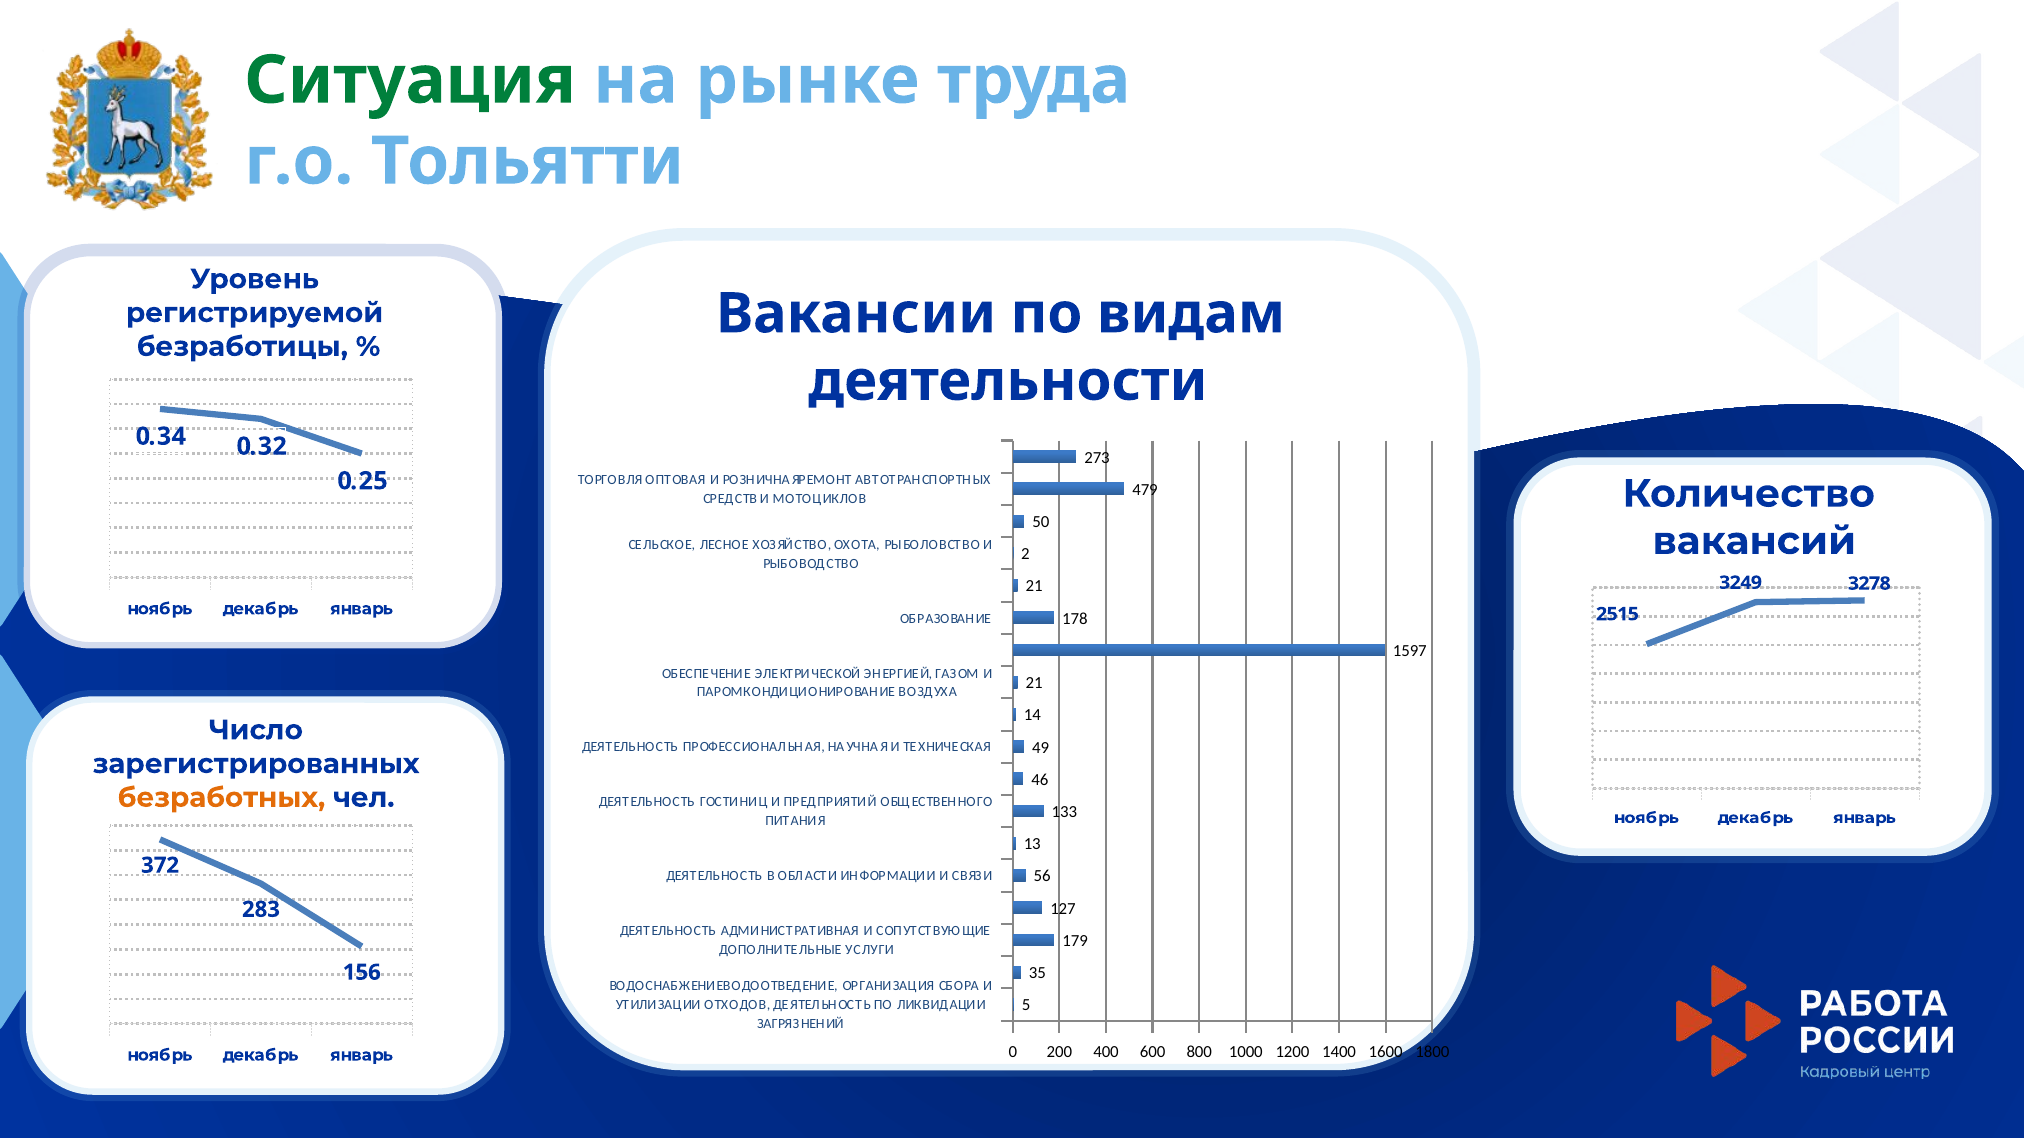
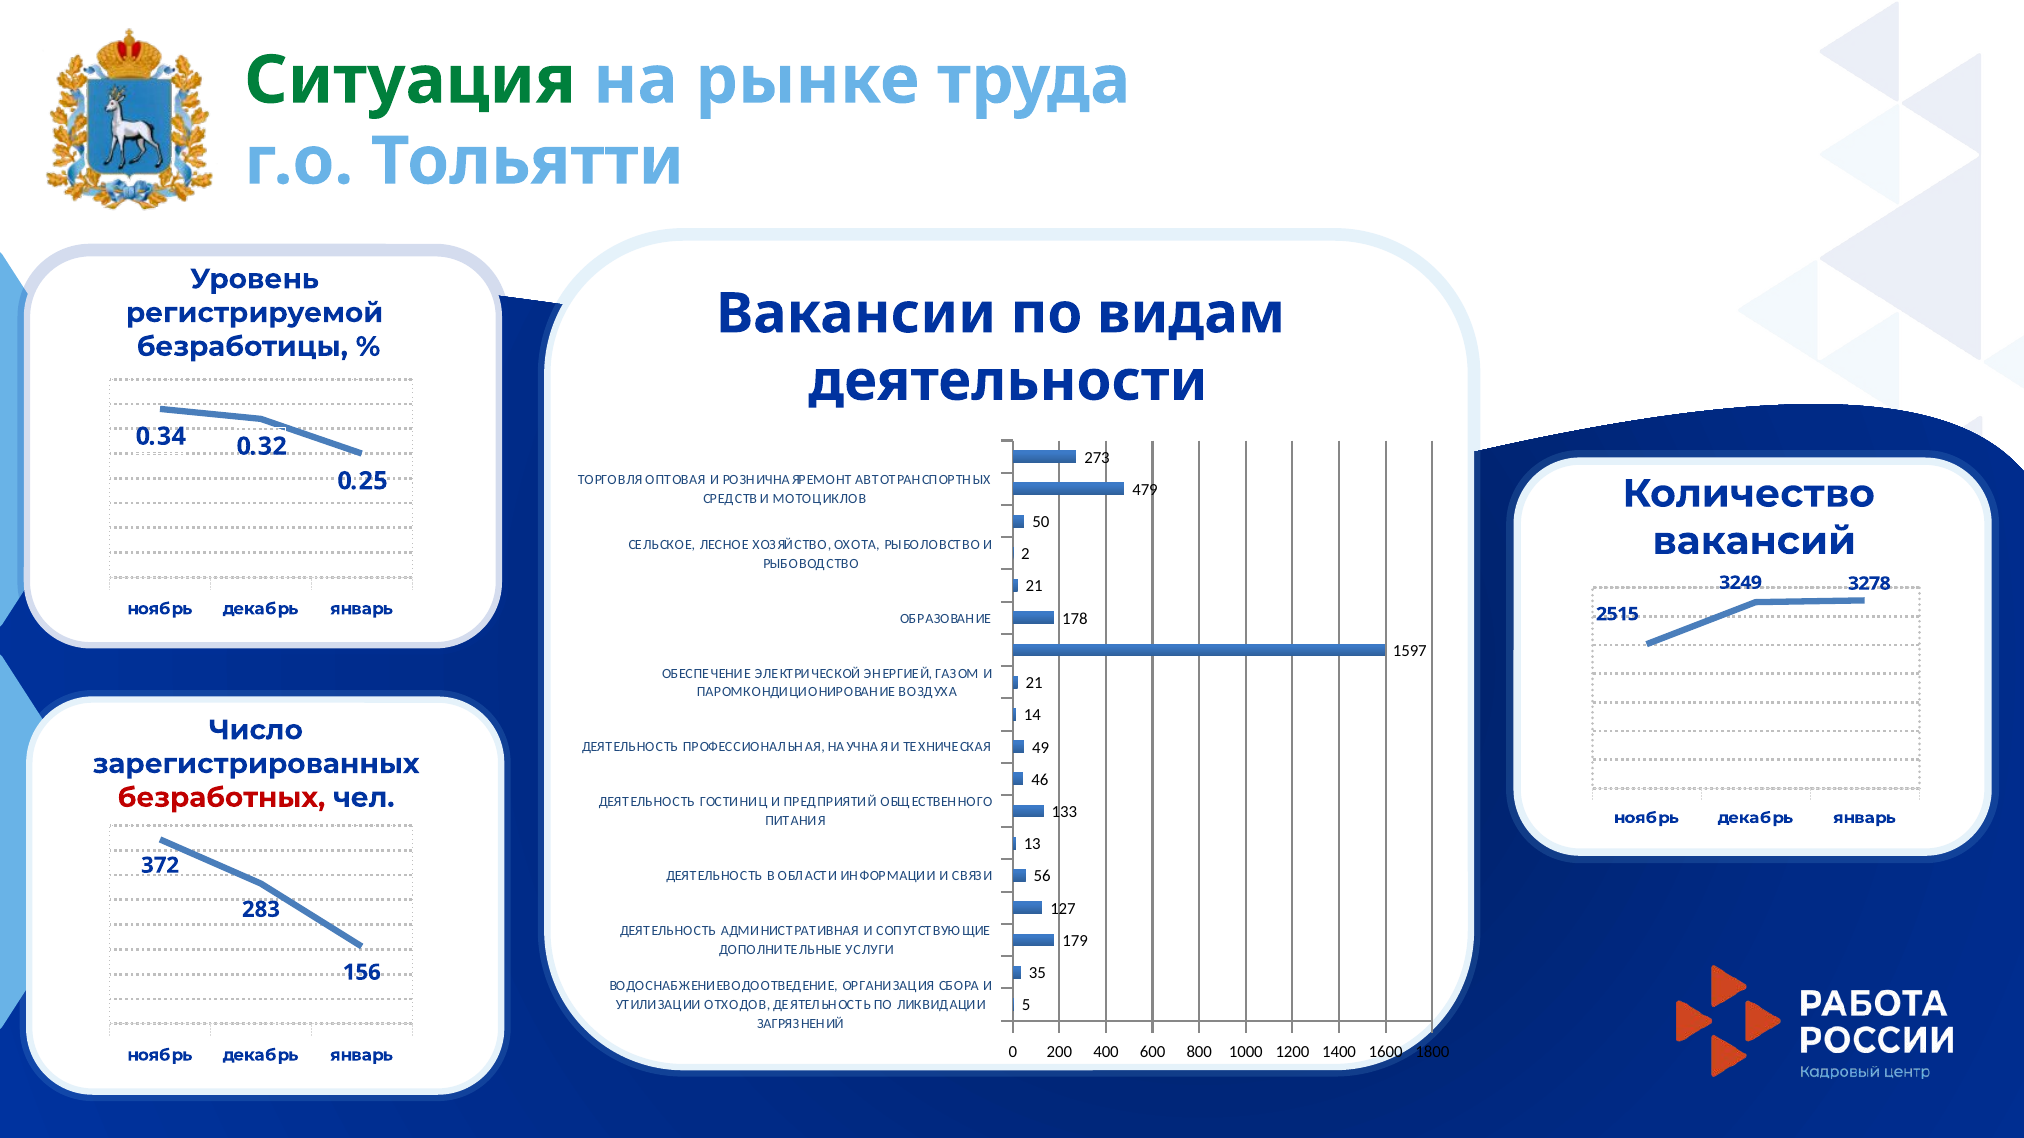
безработных colour: orange -> red (221, 798)
